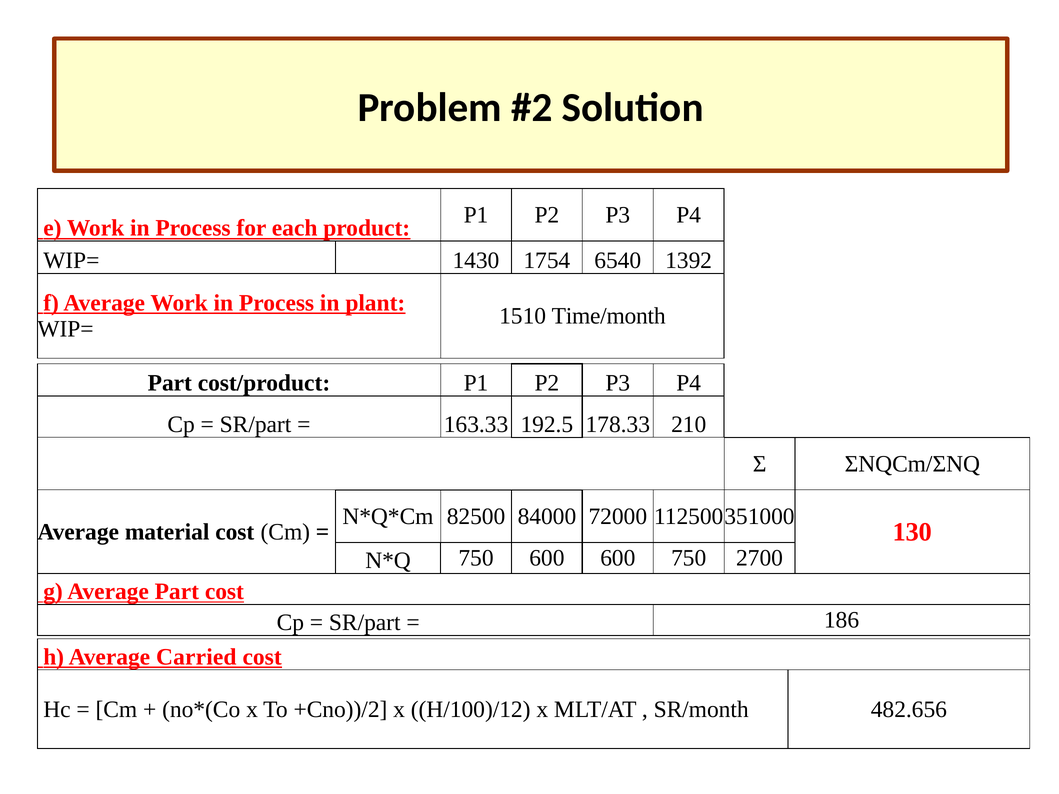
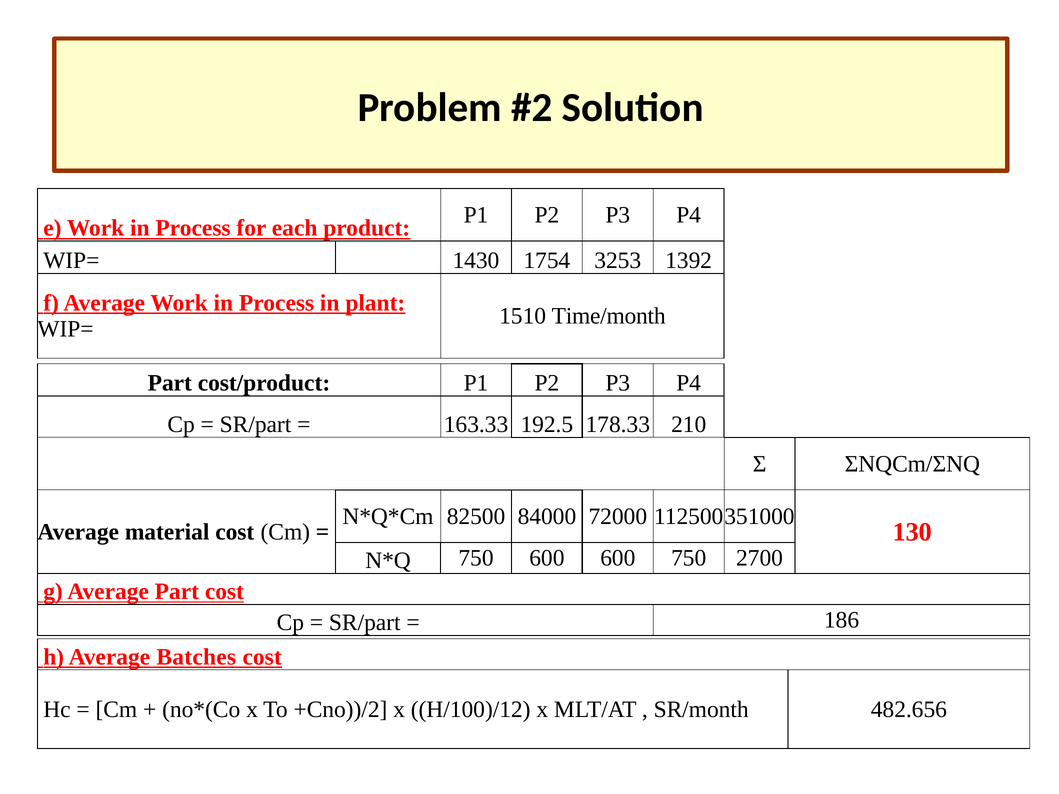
6540: 6540 -> 3253 (618, 261)
Carried: Carried -> Batches (196, 657)
